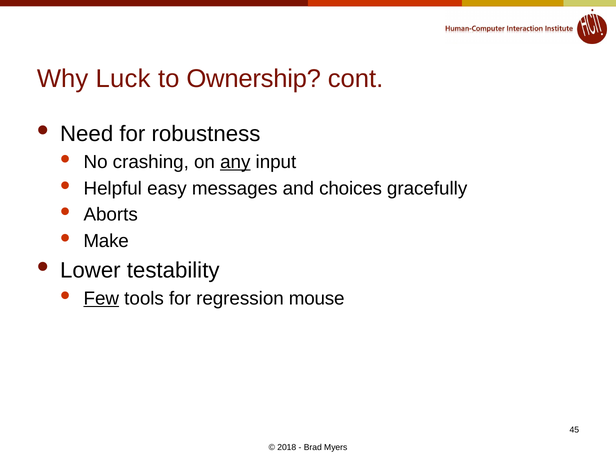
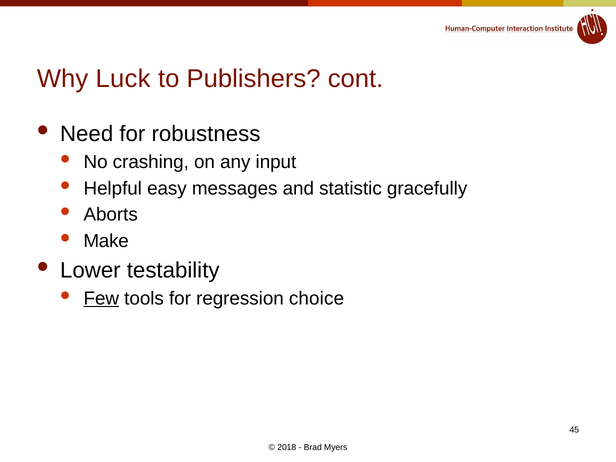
Ownership: Ownership -> Publishers (254, 79)
any underline: present -> none (235, 162)
choices: choices -> statistic (350, 188)
mouse: mouse -> choice (317, 298)
